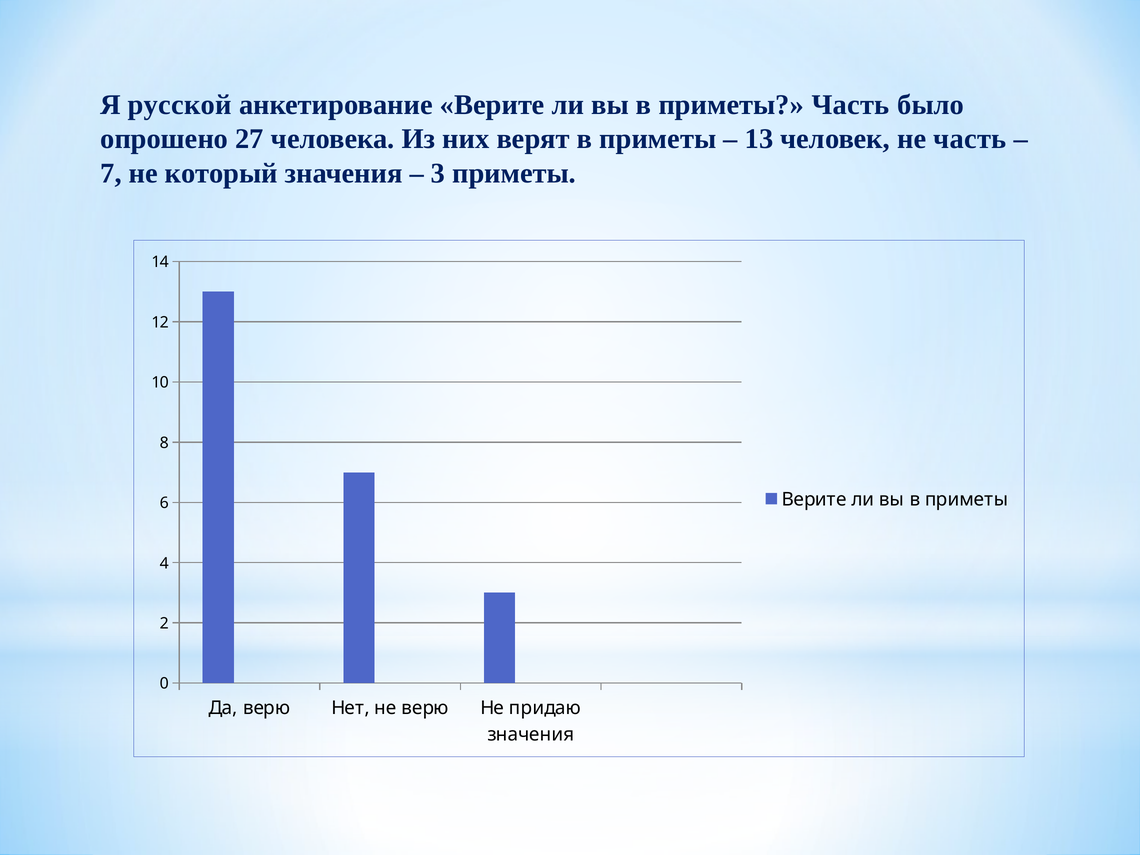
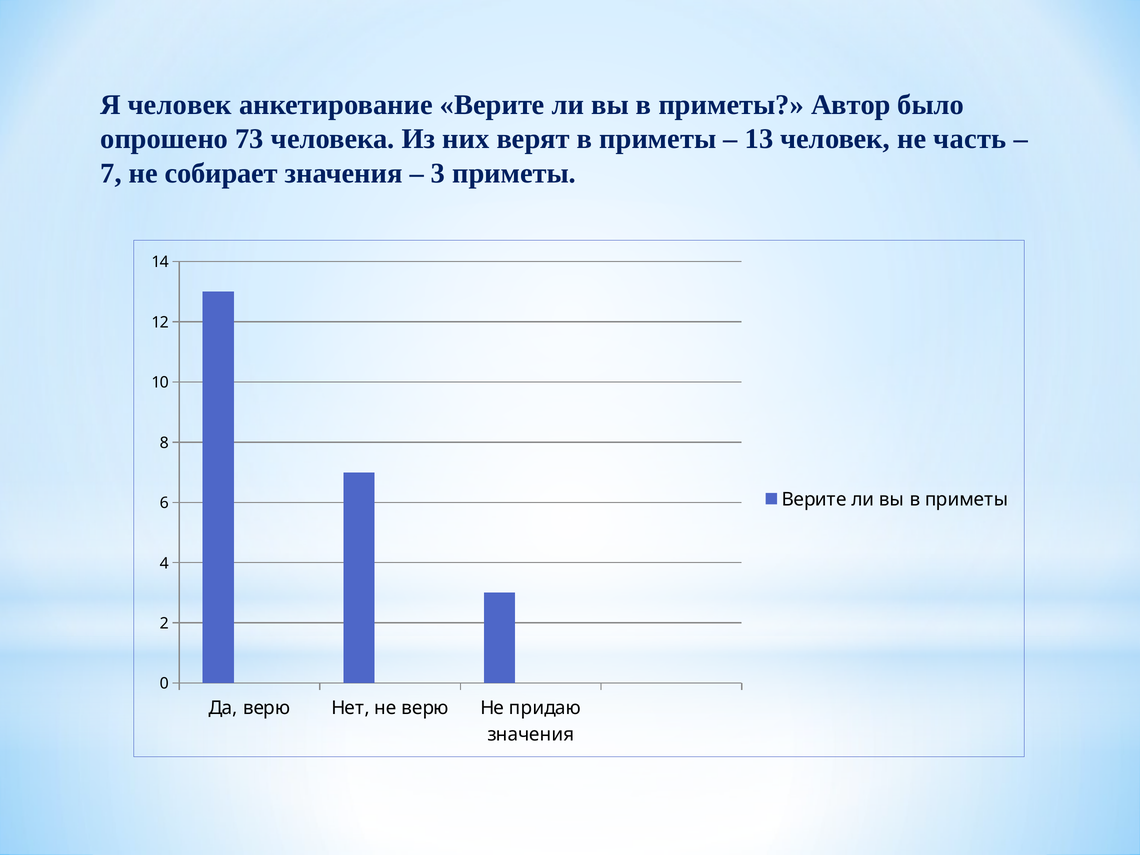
Я русской: русской -> человек (180, 105)
приметы Часть: Часть -> Автор (851, 105)
27: 27 -> 73 (249, 139)
который: который -> собирает (221, 173)
